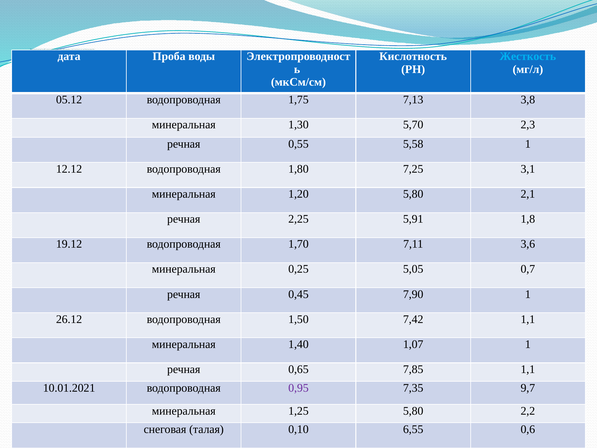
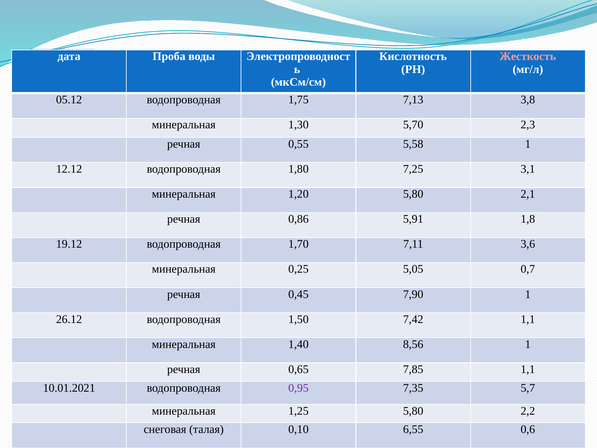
Жесткость colour: light blue -> pink (528, 56)
2,25: 2,25 -> 0,86 (298, 219)
1,07: 1,07 -> 8,56 (413, 344)
9,7: 9,7 -> 5,7 (528, 388)
